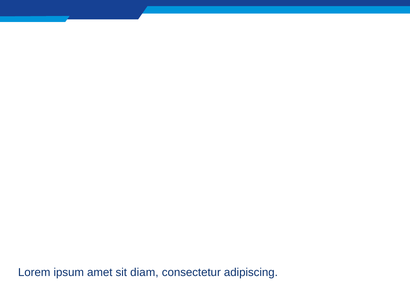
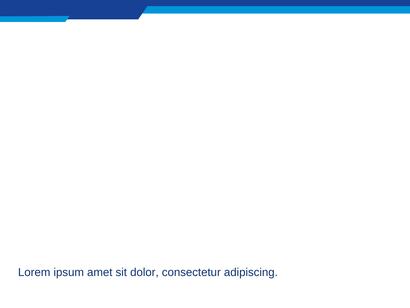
diam: diam -> dolor (144, 272)
